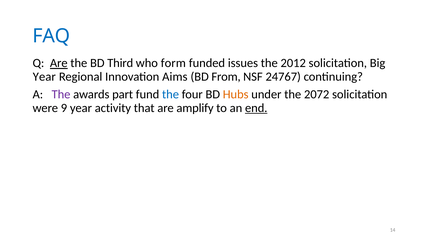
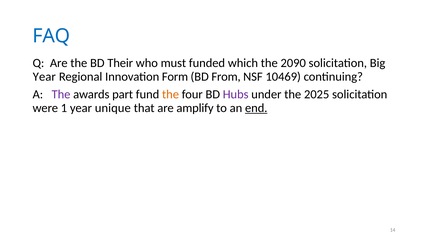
Are underline: present -> none (59, 63)
Third: Third -> Their (120, 63)
form: form -> must (173, 63)
issues: issues -> which (243, 63)
2012: 2012 -> 2090 (293, 63)
Aims: Aims -> Form (175, 77)
24767: 24767 -> 10469 (283, 77)
the colour: blue -> orange (171, 94)
Hubs colour: orange -> purple (236, 94)
2072: 2072 -> 2025 (317, 94)
9: 9 -> 1 (64, 108)
activity: activity -> unique (113, 108)
